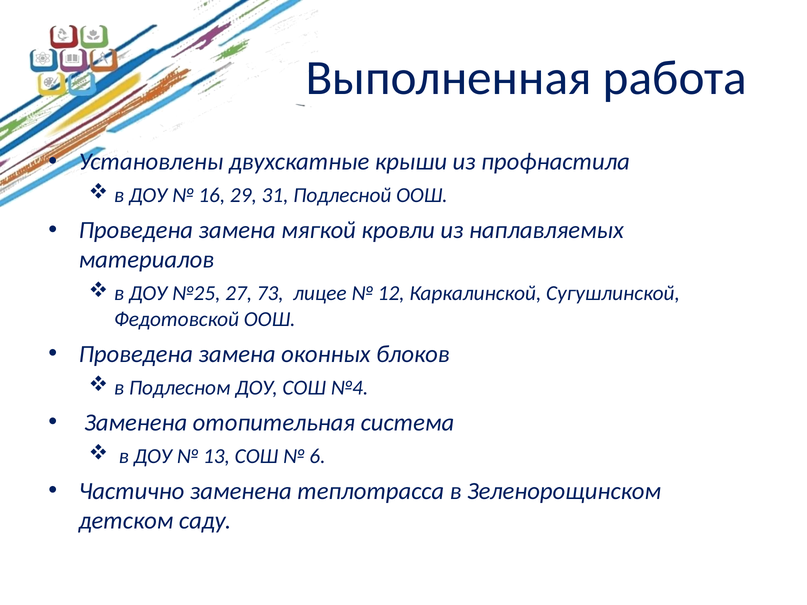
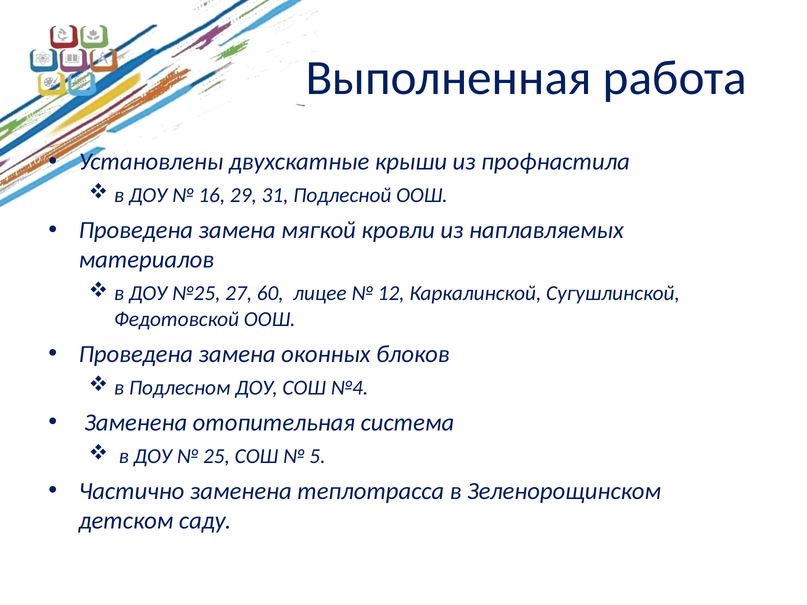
73: 73 -> 60 (270, 294)
13: 13 -> 25 (216, 456)
6: 6 -> 5 (317, 456)
